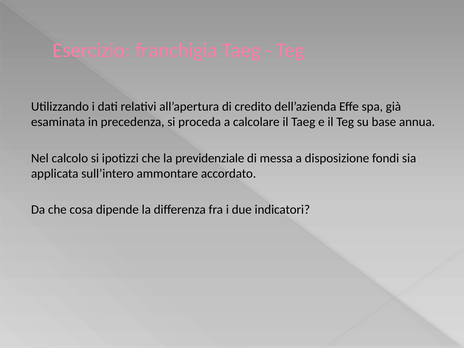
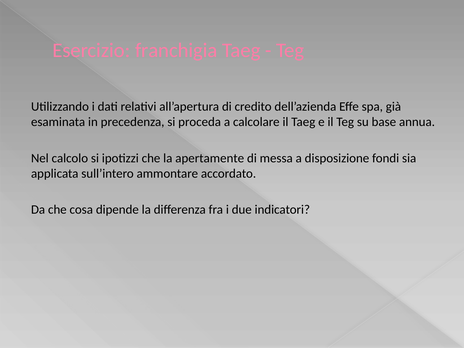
previdenziale: previdenziale -> apertamente (210, 158)
